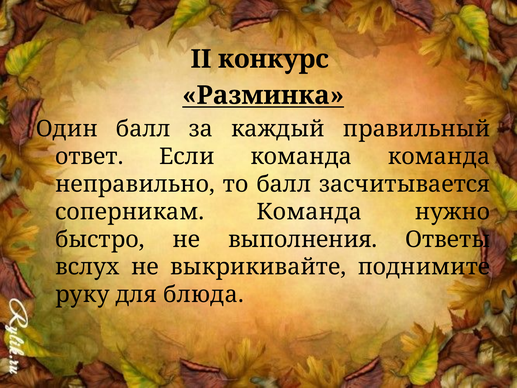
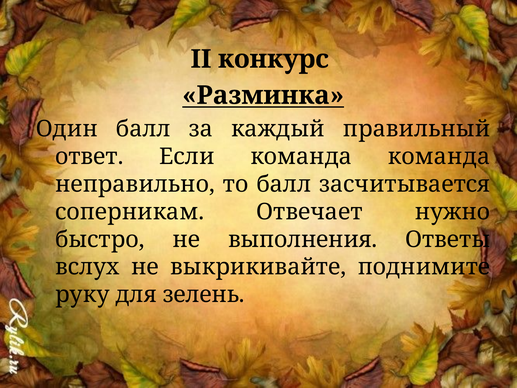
соперникам Команда: Команда -> Отвечает (309, 212)
блюда: блюда -> зелень (204, 294)
